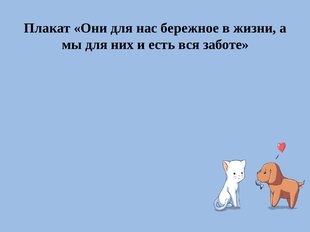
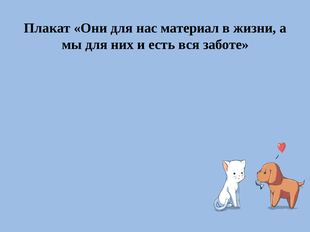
бережное: бережное -> материал (190, 28)
